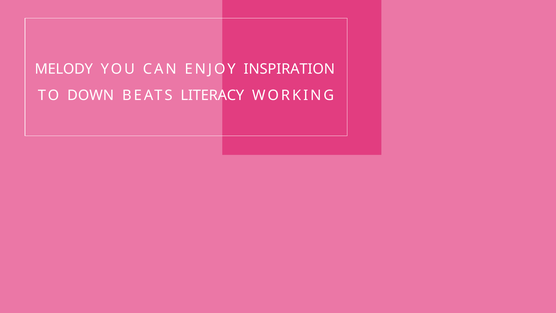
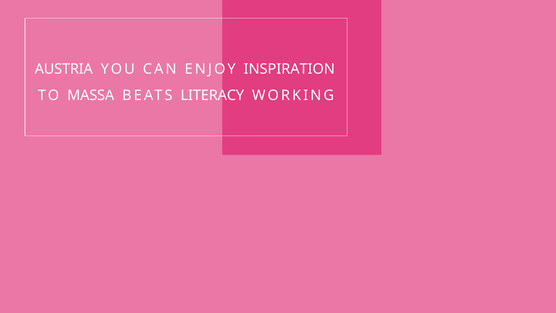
MELODY: MELODY -> AUSTRIA (64, 69)
DOWN: DOWN -> MASSA (91, 95)
